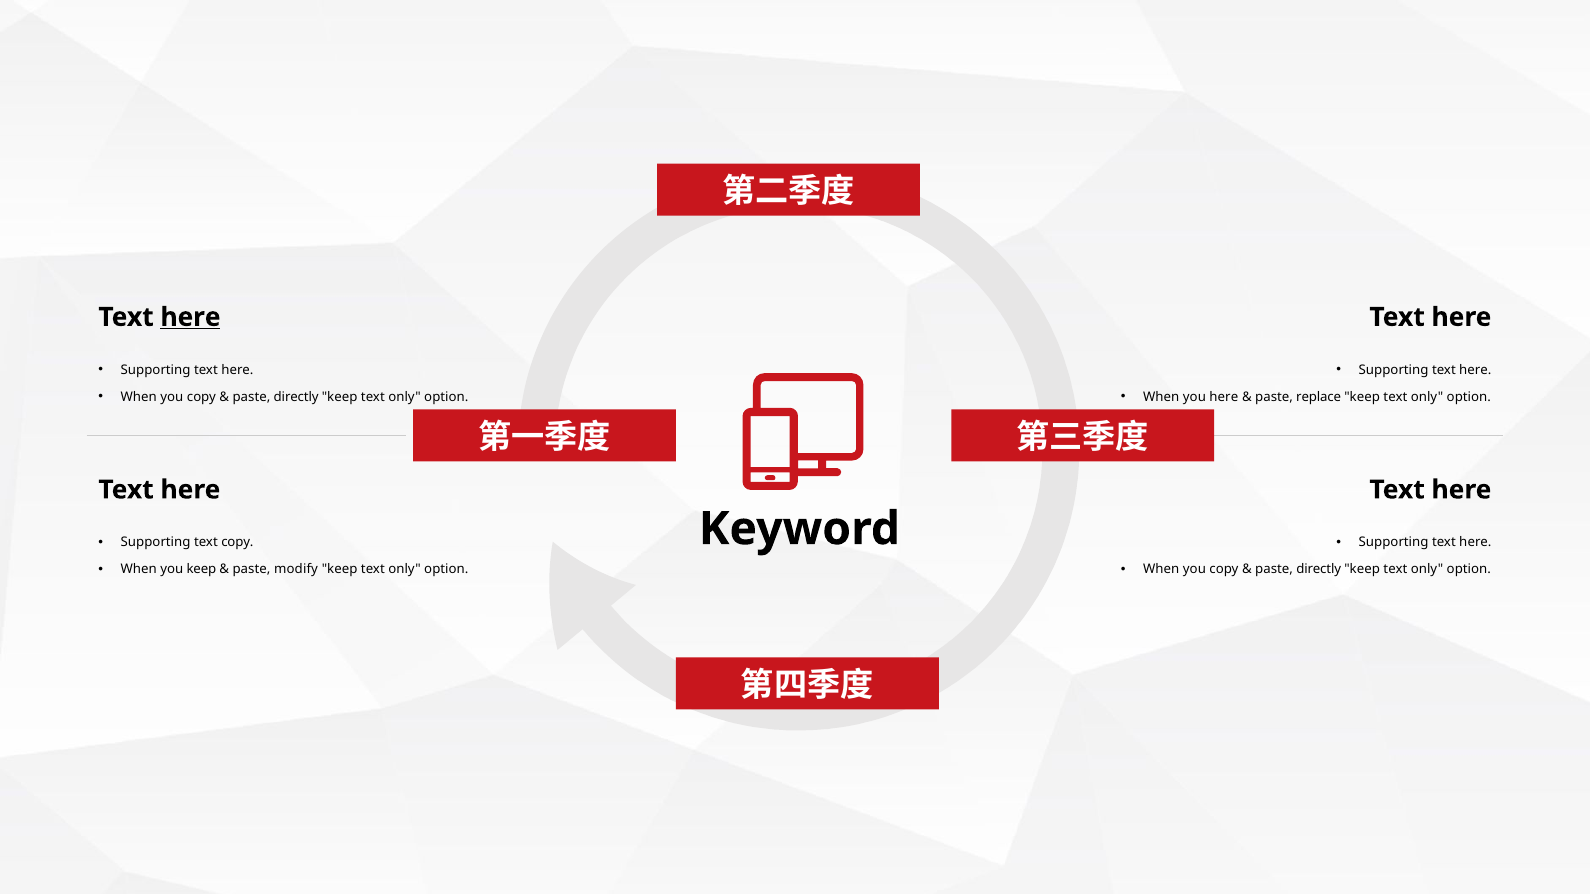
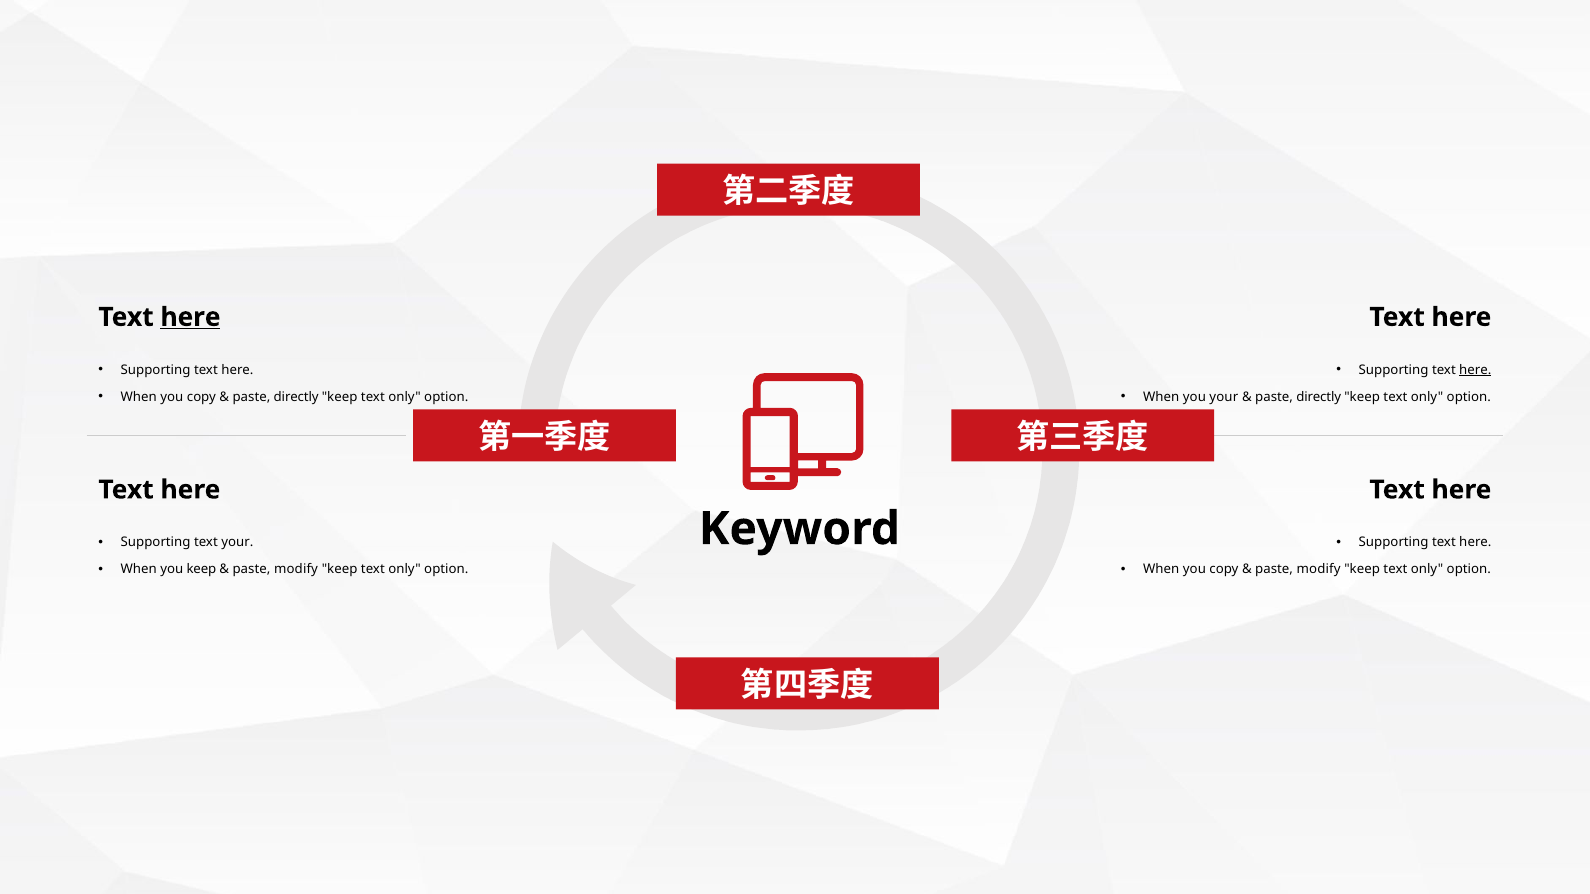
here underline: none -> present (1475, 370)
you here: here -> your (1224, 397)
replace: replace -> directly (1319, 397)
text copy: copy -> your (237, 543)
directly: directly -> modify (1319, 570)
